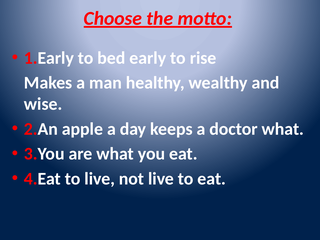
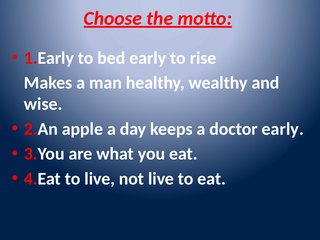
doctor what: what -> early (283, 129)
